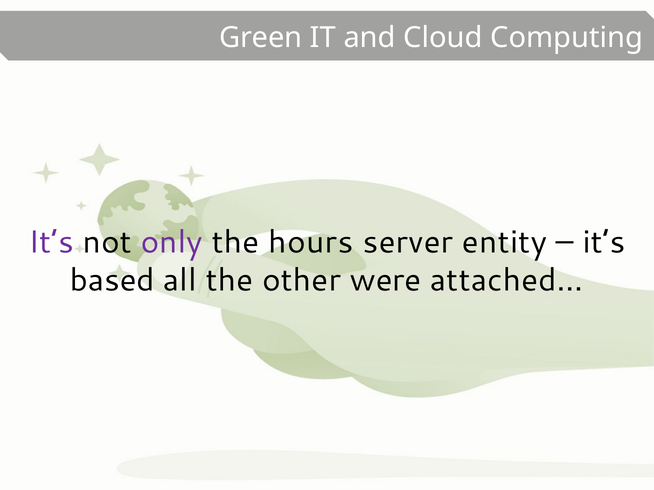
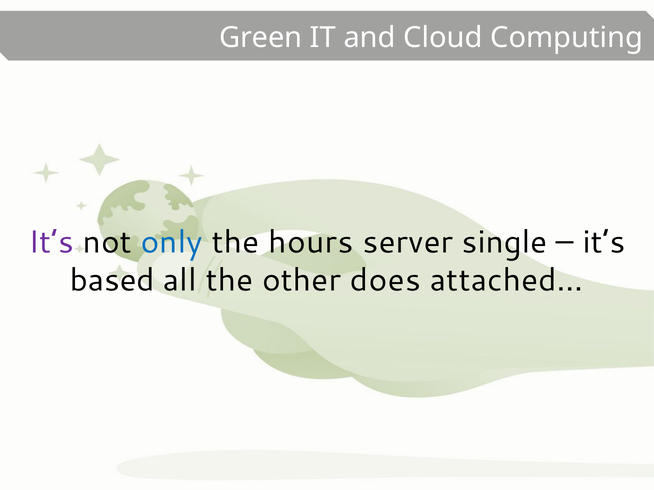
only colour: purple -> blue (172, 243)
entity: entity -> single (505, 243)
were: were -> does (385, 281)
